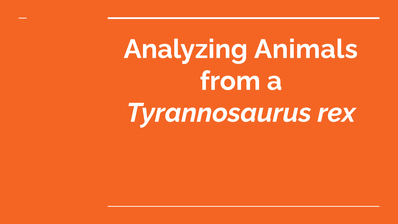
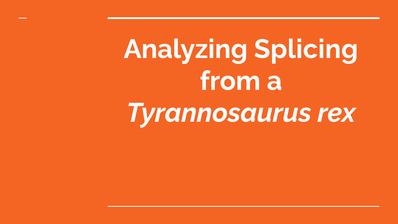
Animals: Animals -> Splicing (306, 49)
